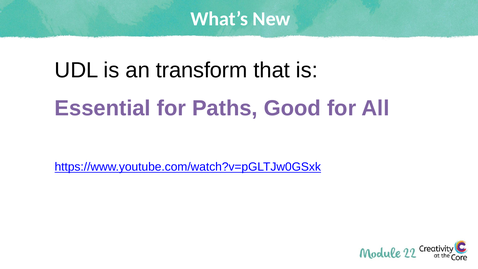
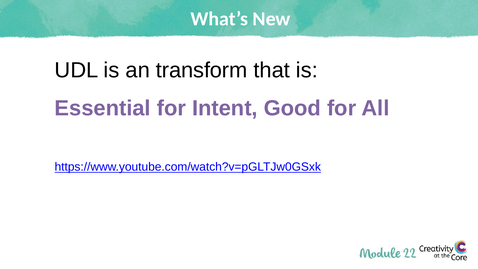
Paths: Paths -> Intent (225, 108)
